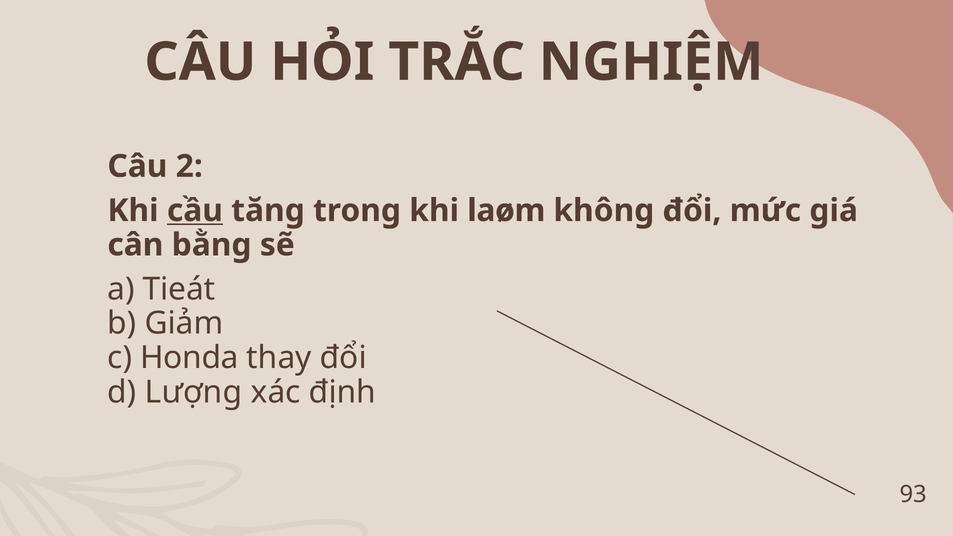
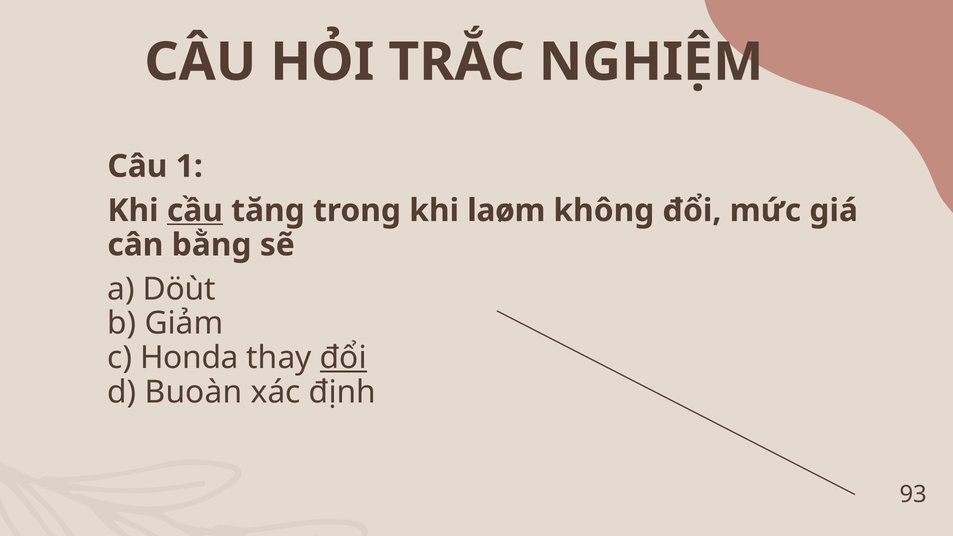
2: 2 -> 1 (189, 166)
Tieát: Tieát -> Döùt (179, 289)
đổi underline: none -> present (343, 358)
Lượng: Lượng -> Buoàn (194, 392)
